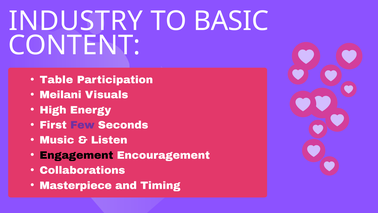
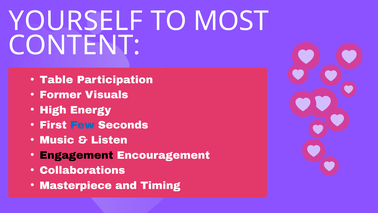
INDUSTRY: INDUSTRY -> YOURSELF (76, 21)
BASIC: BASIC -> MOST (231, 21)
Meilani: Meilani -> Former (60, 95)
Few colour: purple -> blue (82, 125)
